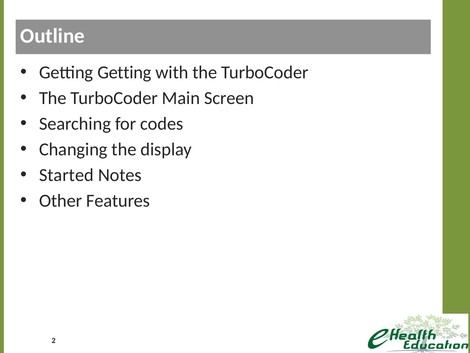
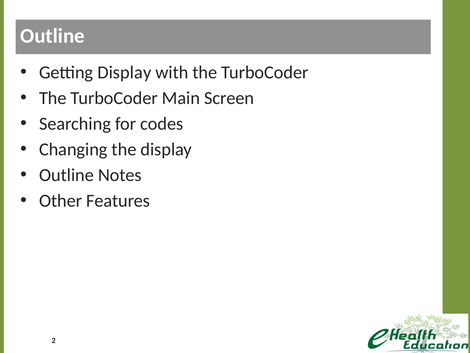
Getting Getting: Getting -> Display (124, 72)
Started: Started -> Outline (66, 175)
